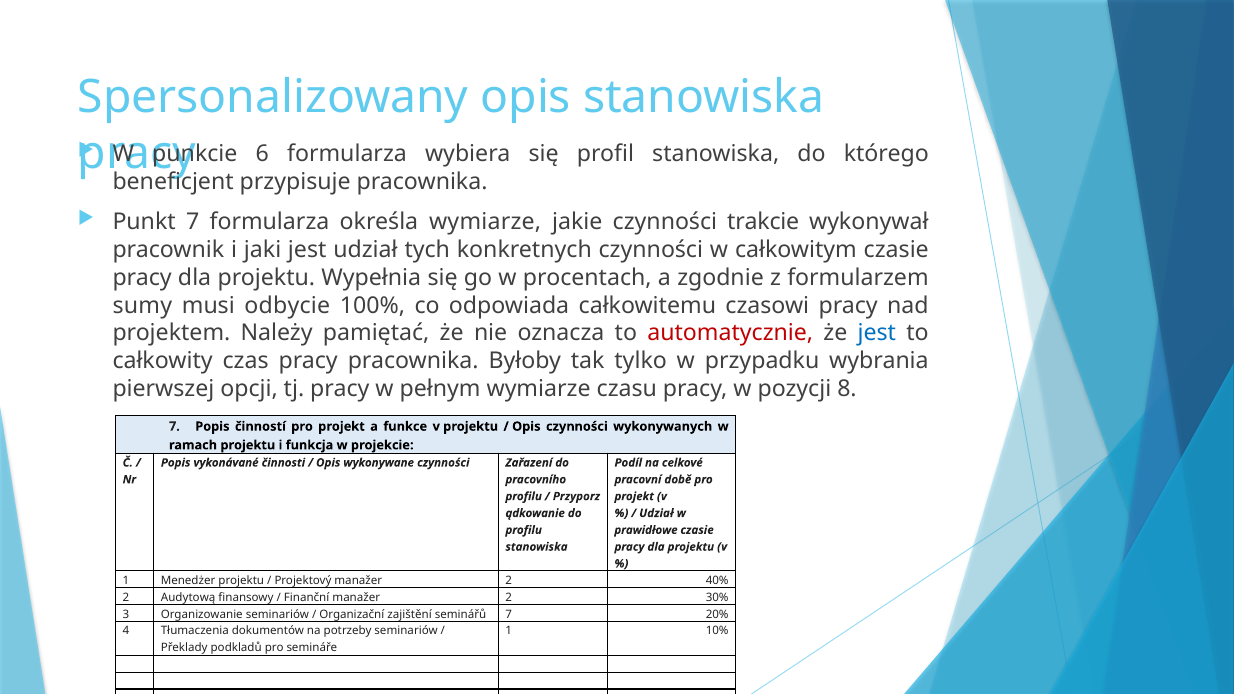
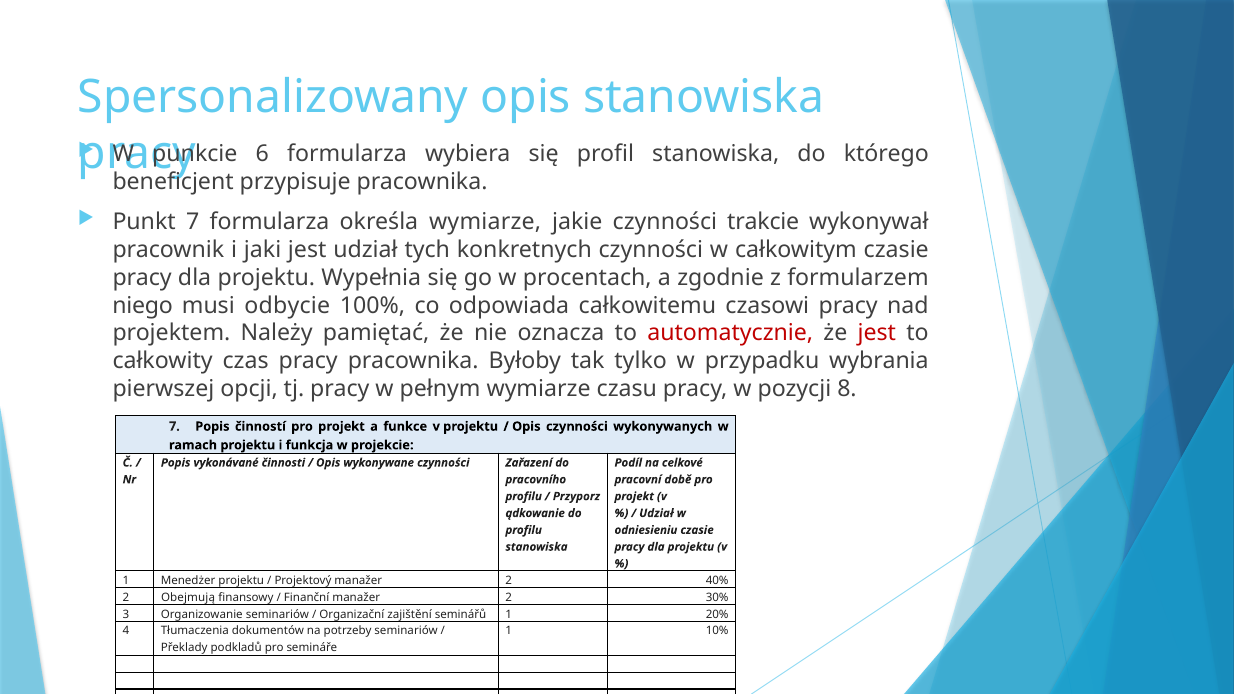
sumy: sumy -> niego (143, 306)
jest colour: blue -> red (877, 333)
prawidłowe: prawidłowe -> odniesieniu (646, 530)
Audytową: Audytową -> Obejmują (188, 598)
seminářů 7: 7 -> 1 (509, 614)
